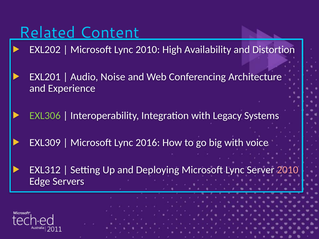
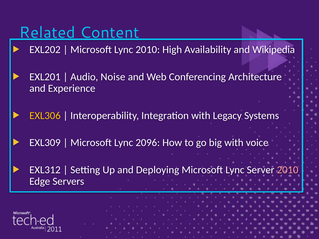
Distortion: Distortion -> Wikipedia (274, 50)
EXL306 colour: light green -> yellow (45, 116)
2016: 2016 -> 2096 (148, 143)
